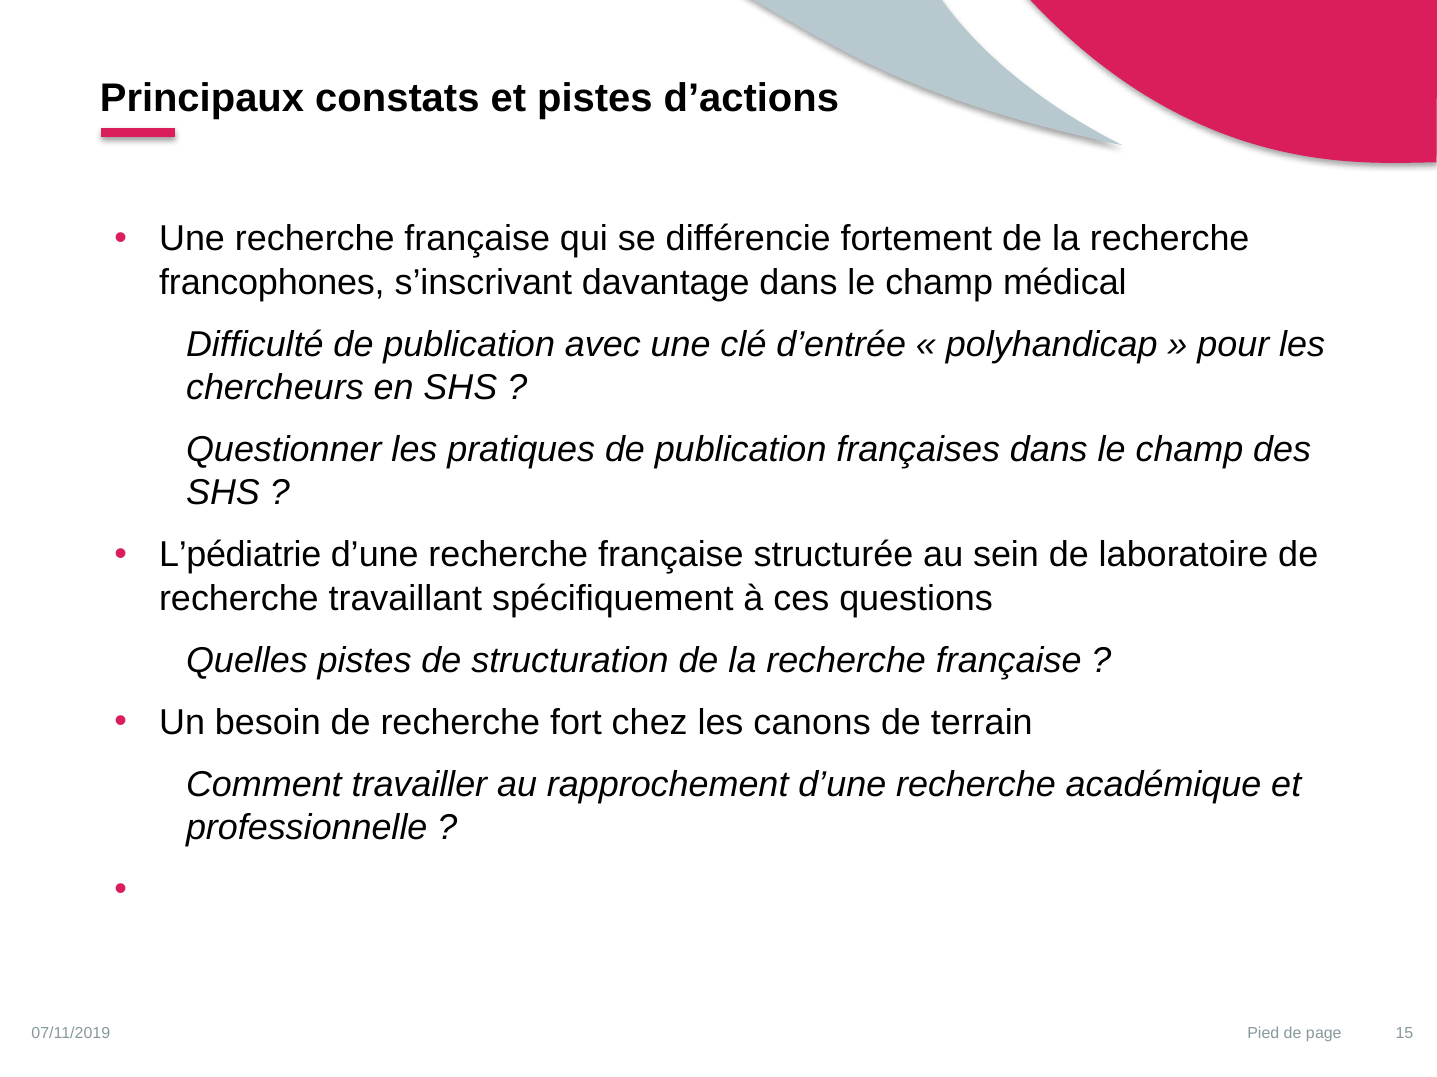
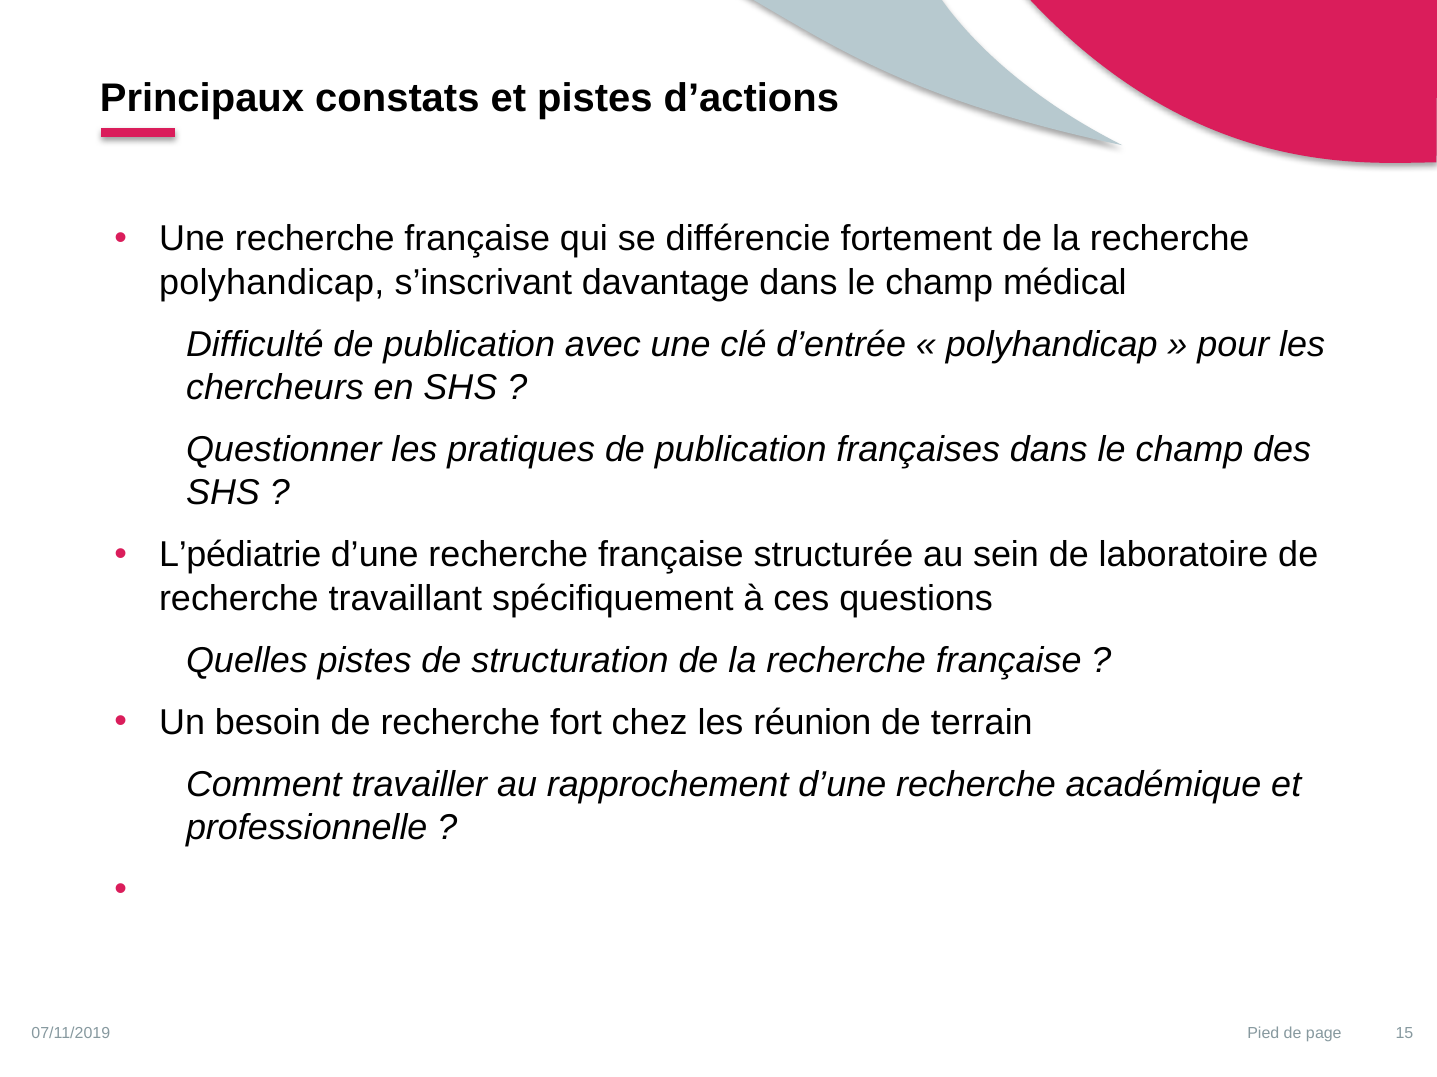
francophones: francophones -> polyhandicap (272, 282)
canons: canons -> réunion (812, 723)
